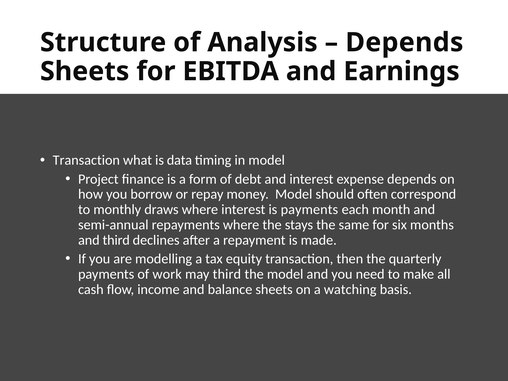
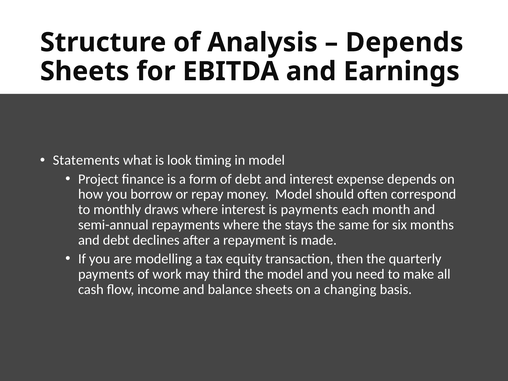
Transaction: Transaction -> Statements (86, 160)
data: data -> look (179, 160)
and third: third -> debt (116, 240)
watching: watching -> changing (350, 289)
